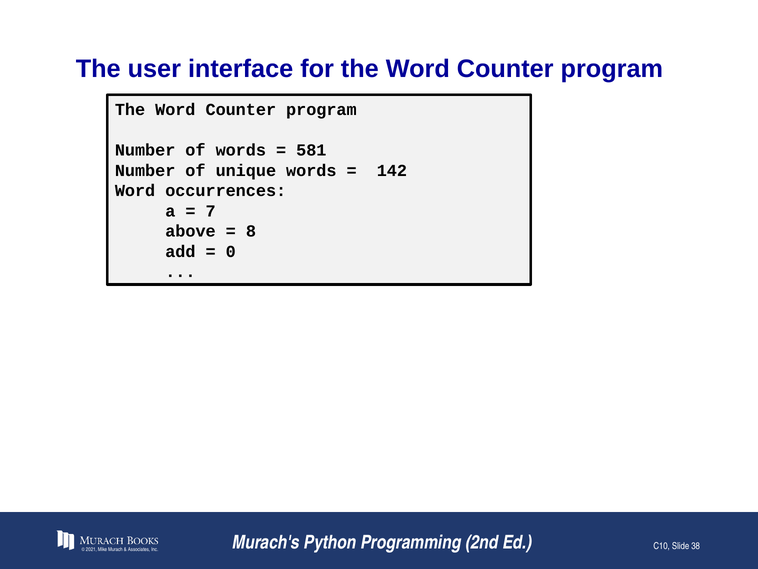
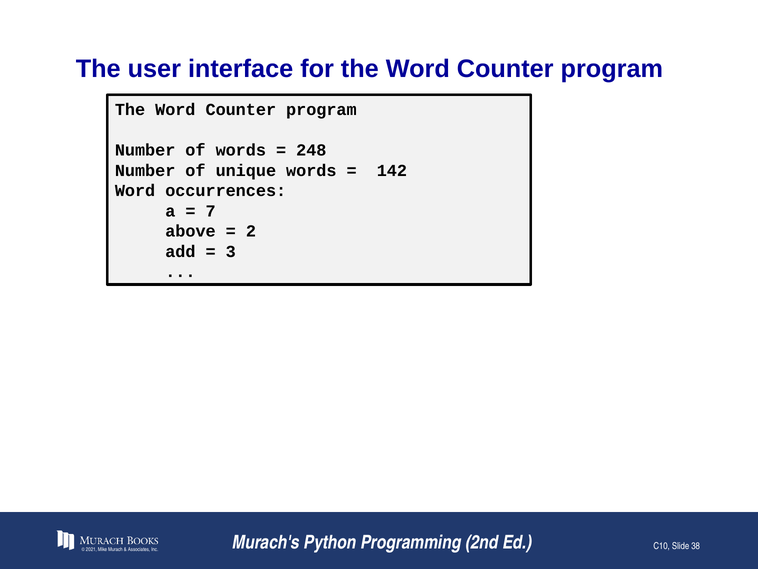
581: 581 -> 248 (311, 150)
8: 8 -> 2 (251, 231)
0: 0 -> 3 (231, 251)
